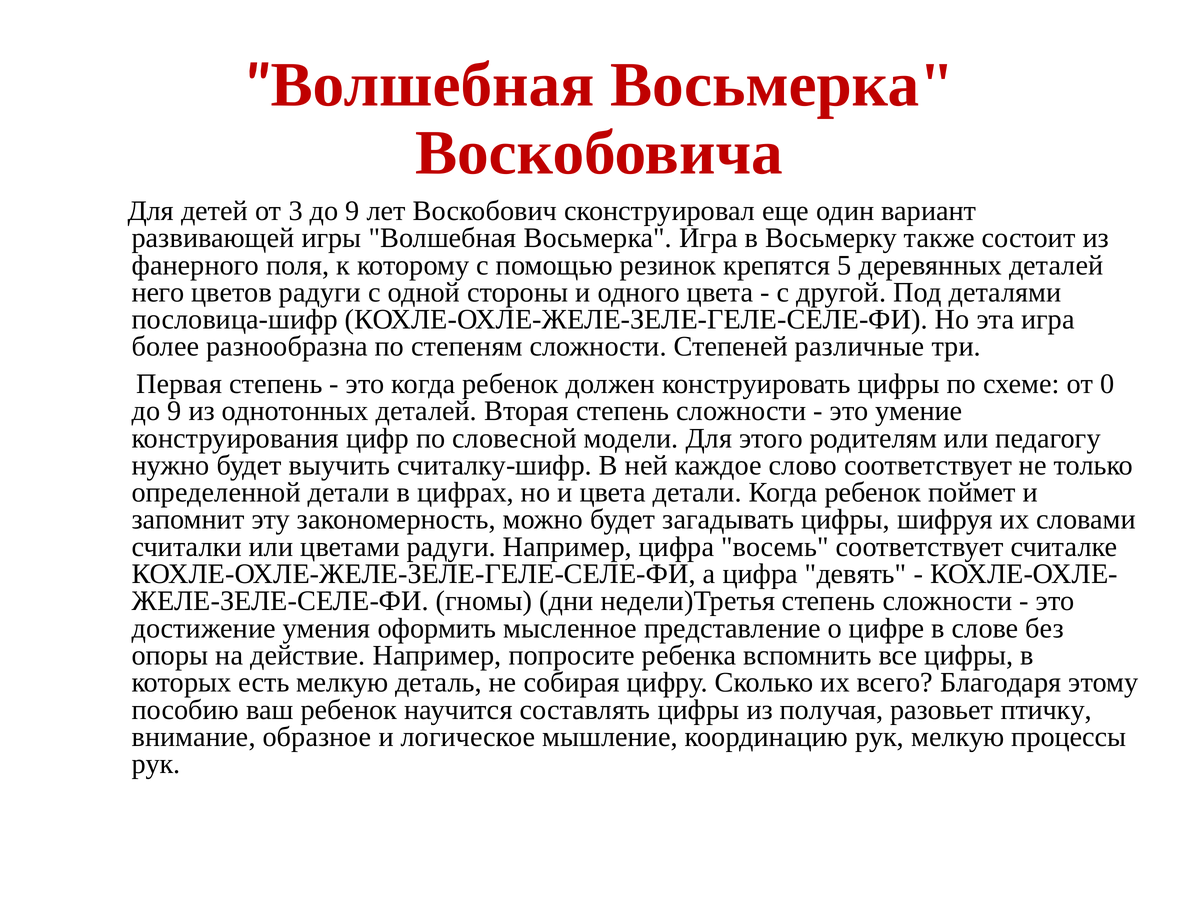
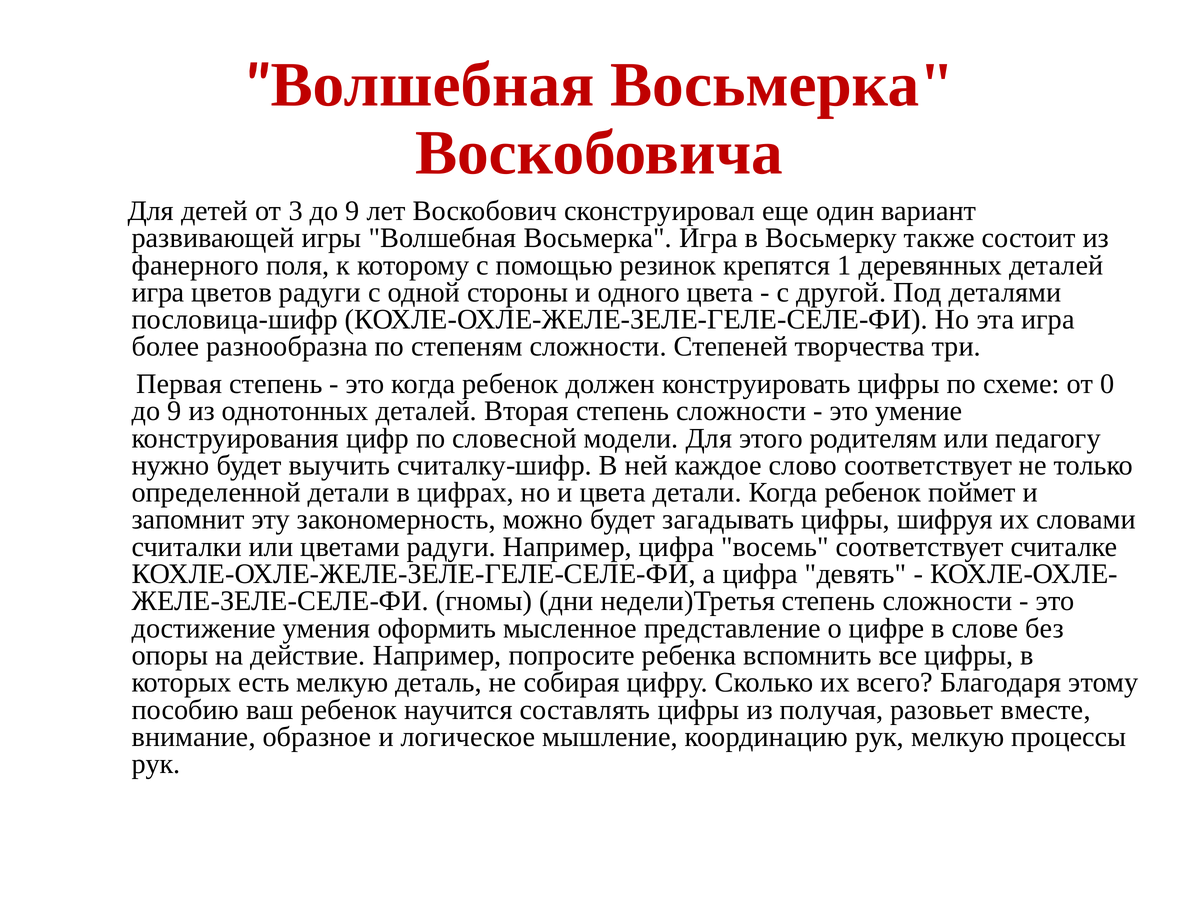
5: 5 -> 1 (845, 265)
него: него -> игра (158, 293)
различные: различные -> творчества (860, 347)
птичку: птичку -> вместе (1046, 710)
